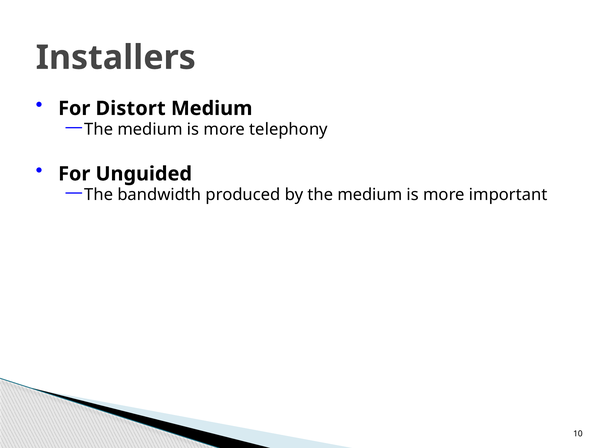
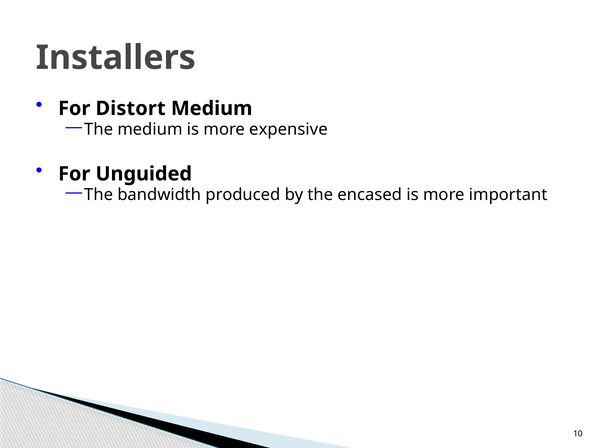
telephony: telephony -> expensive (289, 129)
by the medium: medium -> encased (370, 195)
